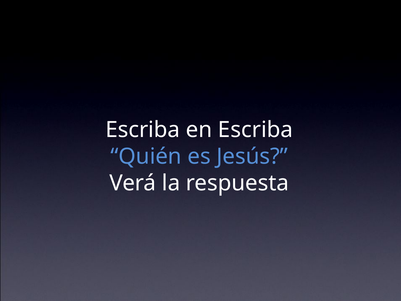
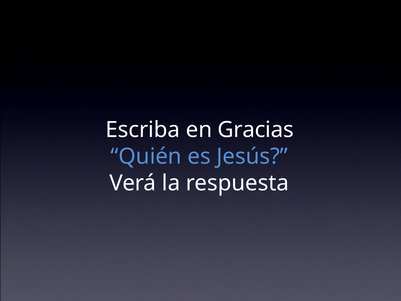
en Escriba: Escriba -> Gracias (256, 130)
